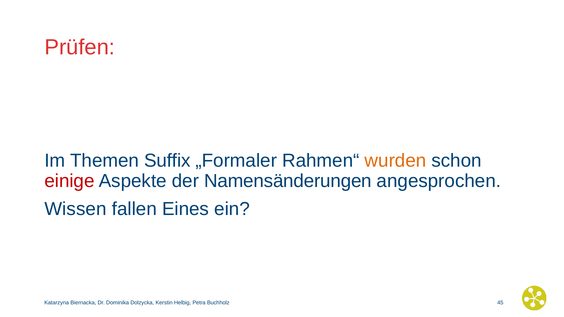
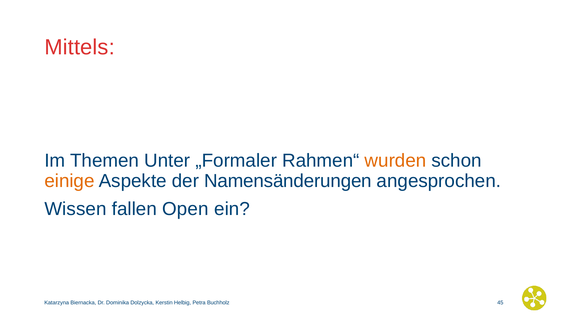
Prüfen: Prüfen -> Mittels (80, 47)
Suffix: Suffix -> Unter (167, 161)
einige colour: red -> orange (69, 181)
Eines: Eines -> Open (185, 209)
